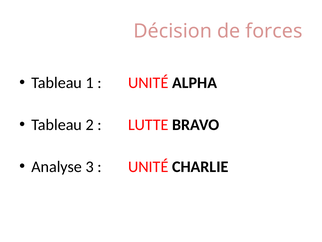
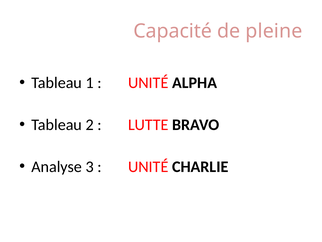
Décision: Décision -> Capacité (173, 31)
forces: forces -> pleine (274, 31)
